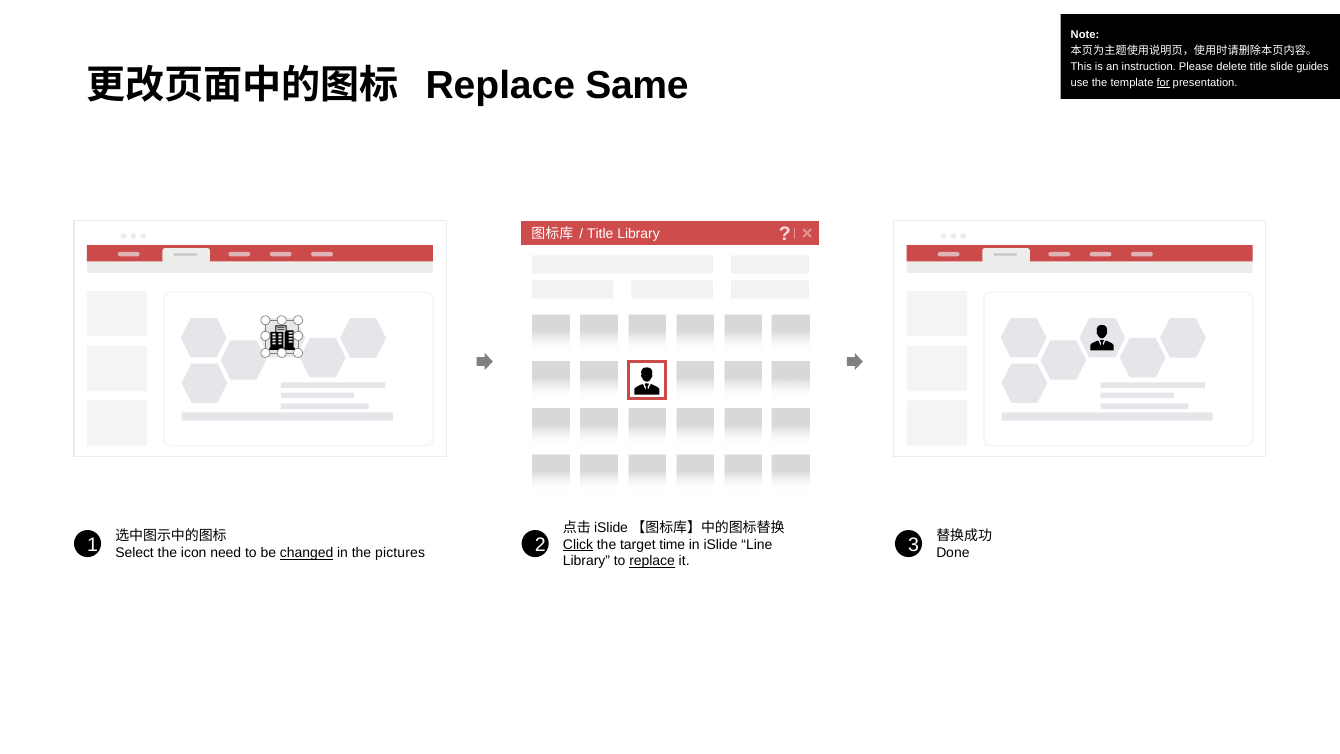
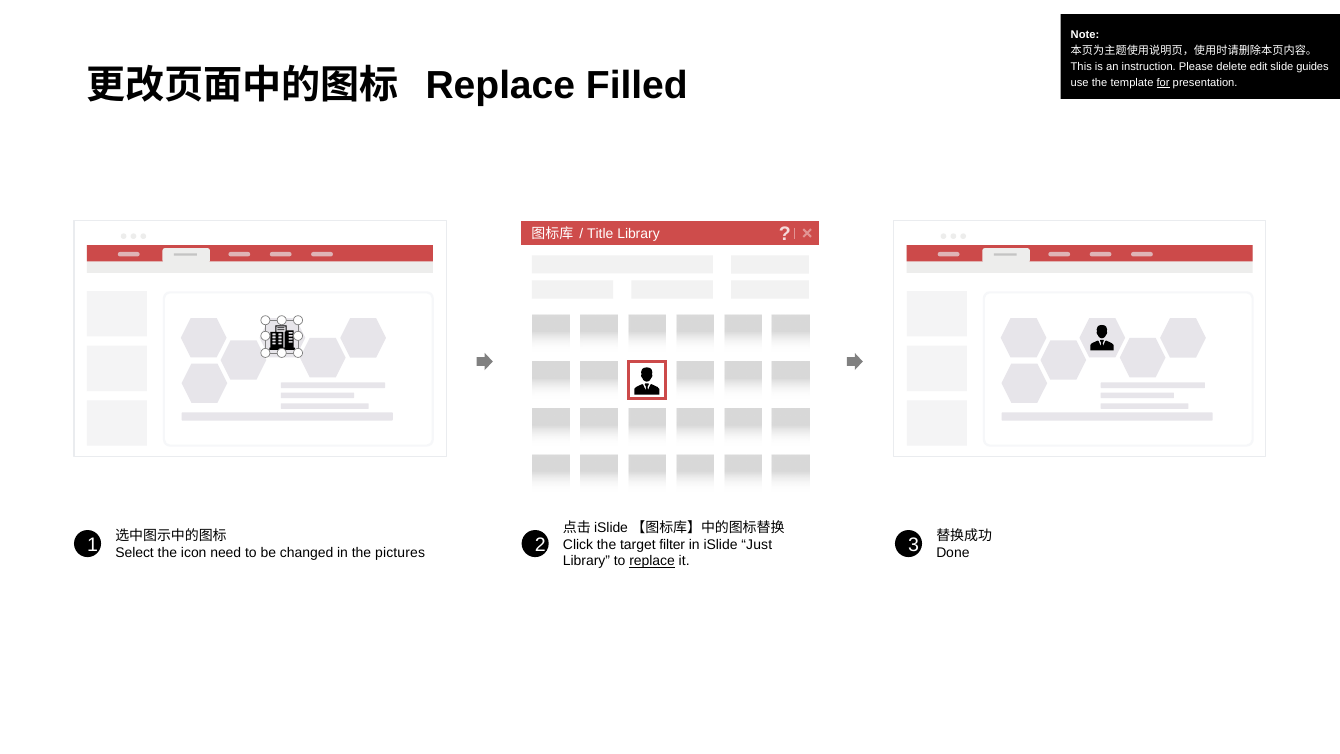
delete title: title -> edit (1259, 67)
Same: Same -> Filled (637, 85)
Click underline: present -> none (578, 544)
time: time -> filter (672, 544)
Line: Line -> Just (757, 544)
changed underline: present -> none (307, 553)
